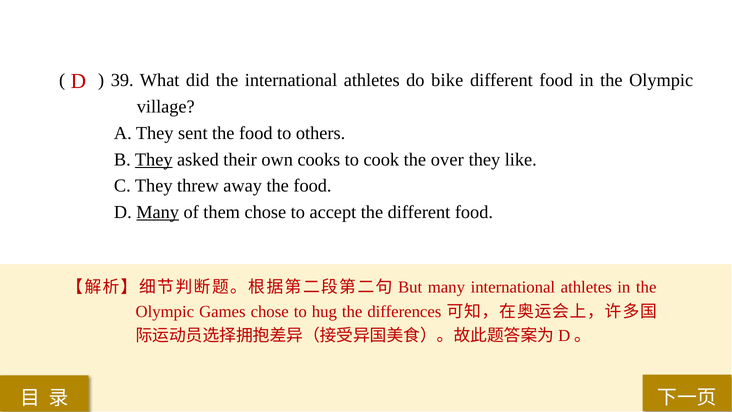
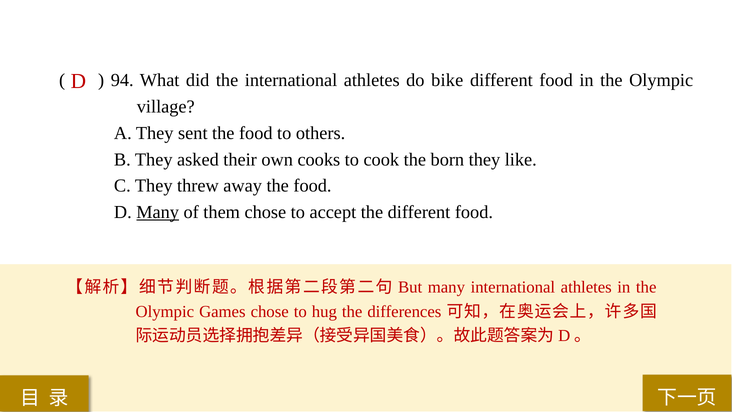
39: 39 -> 94 (122, 80)
They underline: present -> none (154, 159)
over: over -> born (447, 159)
